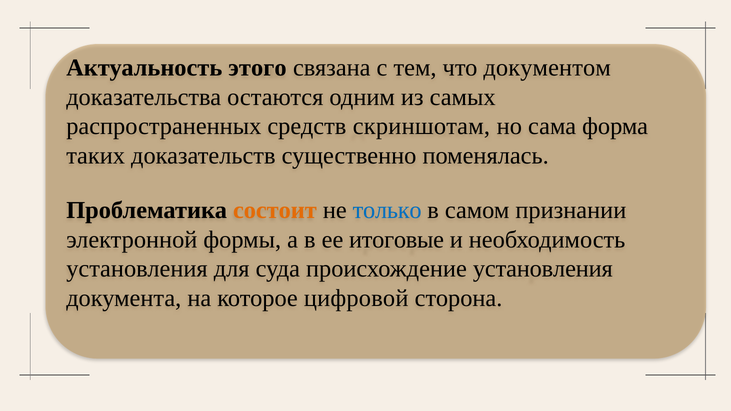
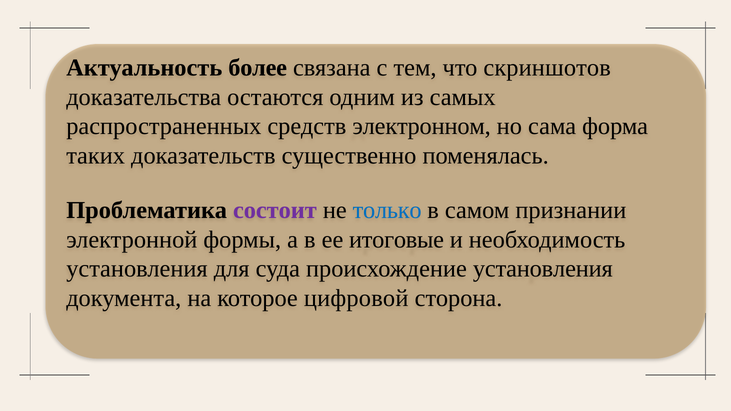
этого: этого -> более (258, 68)
документом: документом -> скриншотов (547, 68)
скриншотам: скриншотам -> электронном (422, 126)
состоит colour: orange -> purple (275, 210)
